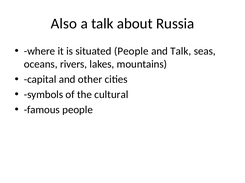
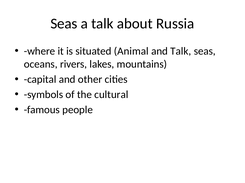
Also: Also -> Seas (64, 24)
situated People: People -> Animal (131, 51)
